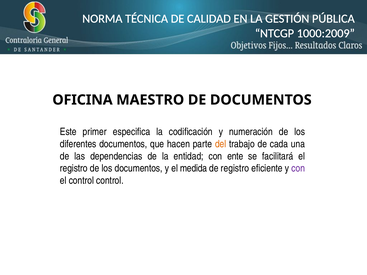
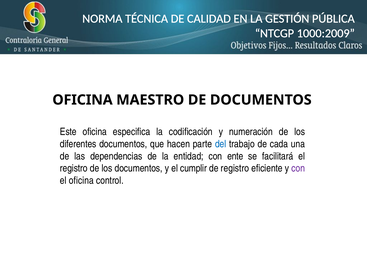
Este primer: primer -> oficina (95, 132)
del colour: orange -> blue (221, 144)
medida: medida -> cumplir (194, 169)
el control: control -> oficina (81, 181)
